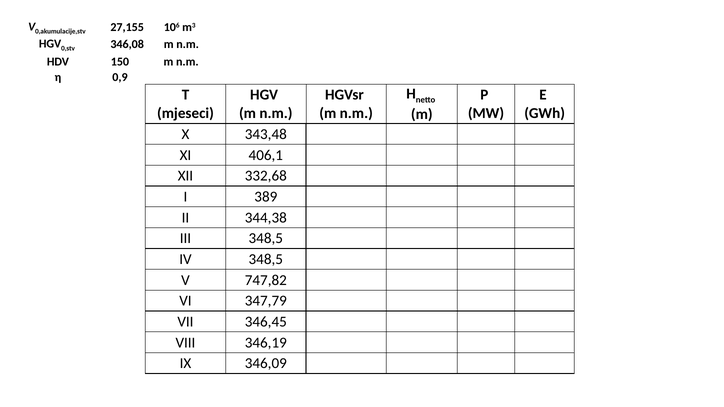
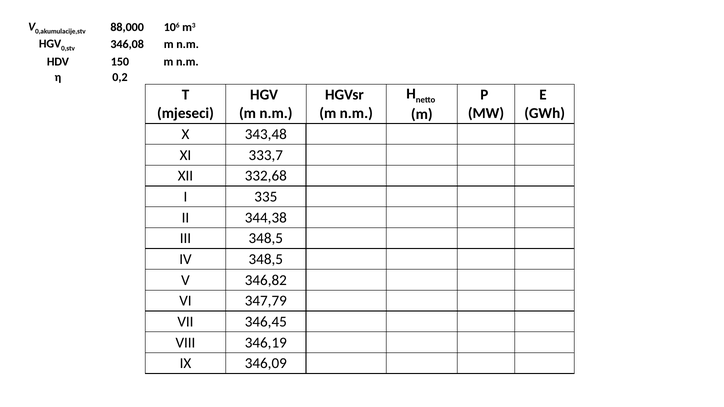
27,155: 27,155 -> 88,000 (127, 28)
0,9: 0,9 -> 0,2 (120, 77)
406,1: 406,1 -> 333,7 (266, 155)
389: 389 -> 335 (266, 197)
747,82: 747,82 -> 346,82 (266, 280)
